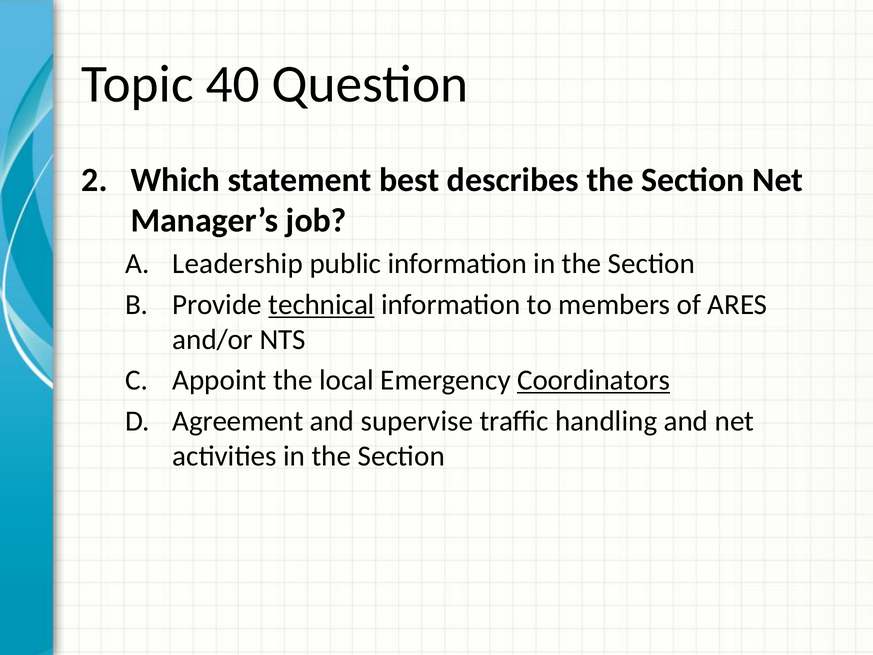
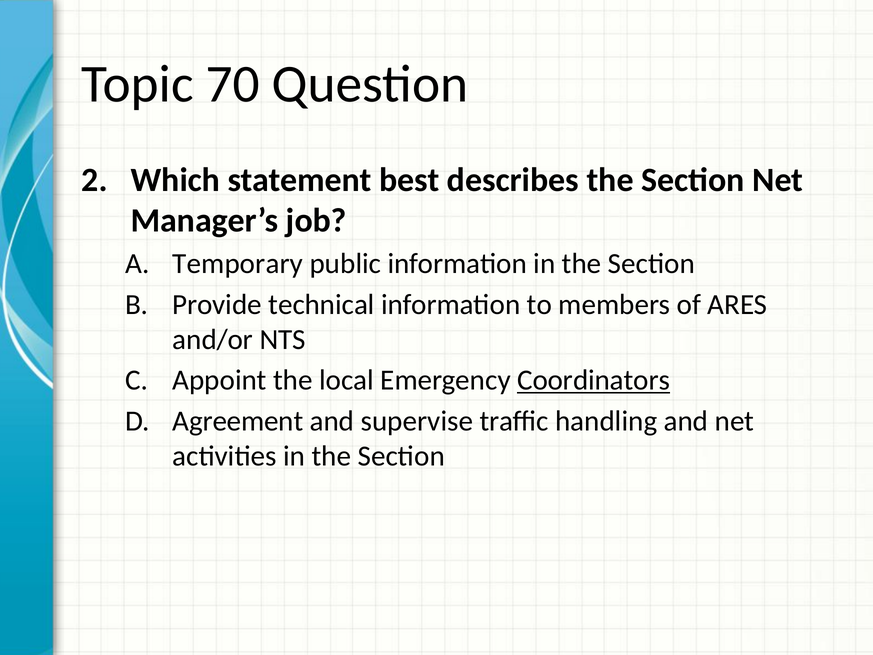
40: 40 -> 70 (233, 84)
Leadership: Leadership -> Temporary (238, 264)
technical underline: present -> none (322, 305)
